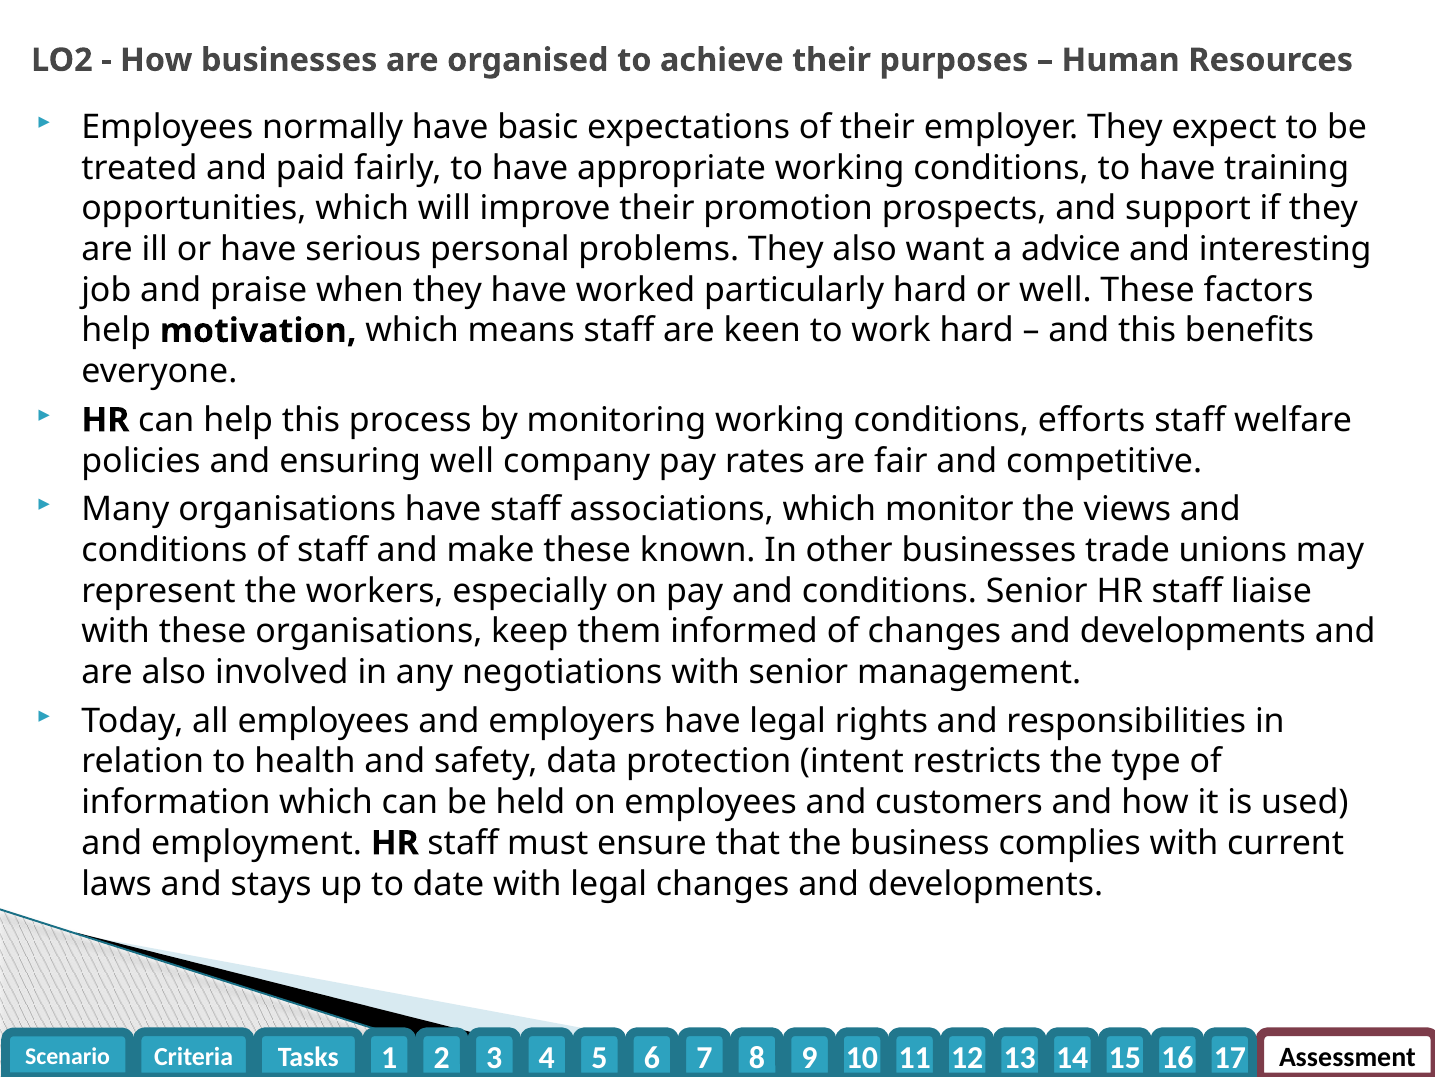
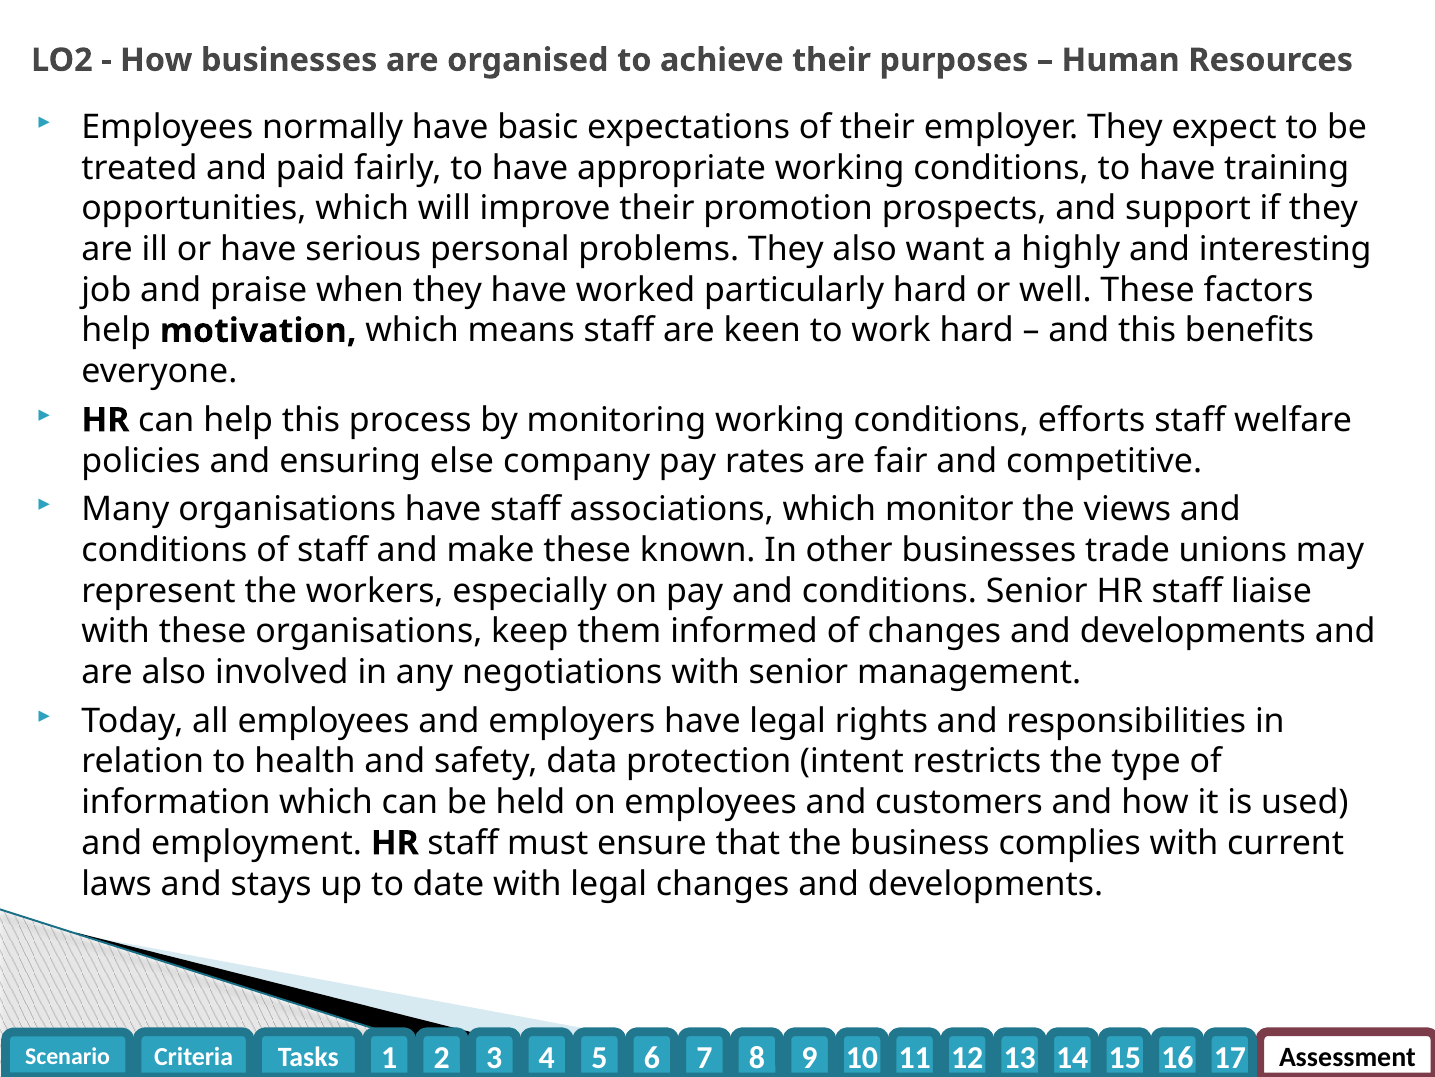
advice: advice -> highly (1071, 249)
ensuring well: well -> else (462, 461)
